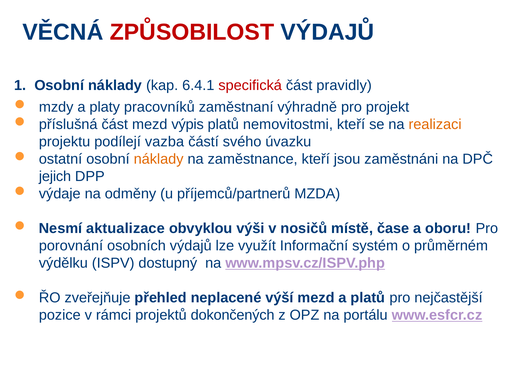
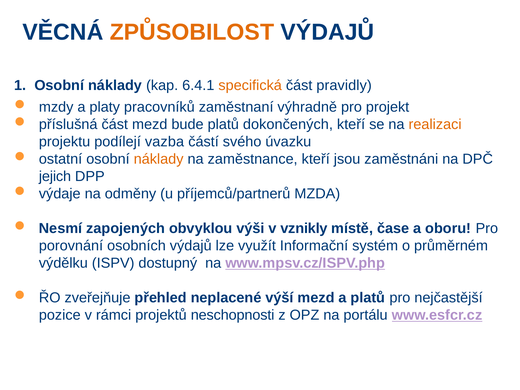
ZPŮSOBILOST colour: red -> orange (192, 32)
specifická colour: red -> orange (250, 85)
výpis: výpis -> bude (188, 124)
nemovitostmi: nemovitostmi -> dokončených (288, 124)
aktualizace: aktualizace -> zapojených (126, 228)
nosičů: nosičů -> vznikly (304, 228)
dokončených: dokončených -> neschopnosti (233, 315)
